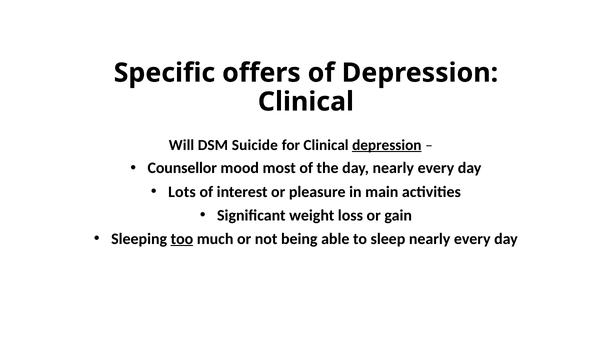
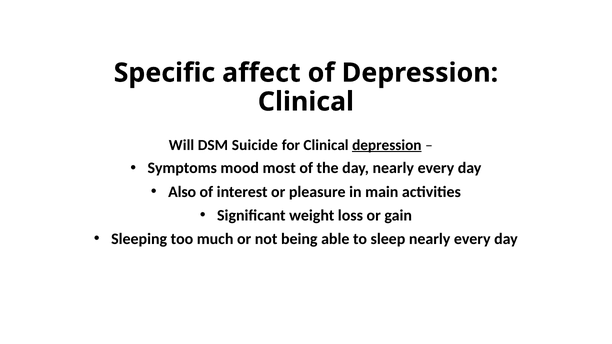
offers: offers -> affect (261, 73)
Counsellor: Counsellor -> Symptoms (182, 168)
Lots: Lots -> Also (182, 192)
too underline: present -> none (182, 239)
